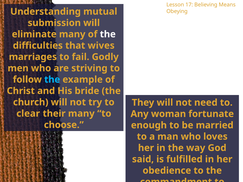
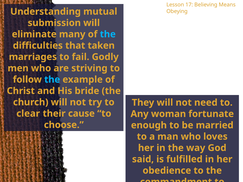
the colour: white -> light blue (108, 34)
wives: wives -> taken (101, 46)
their many: many -> cause (81, 114)
